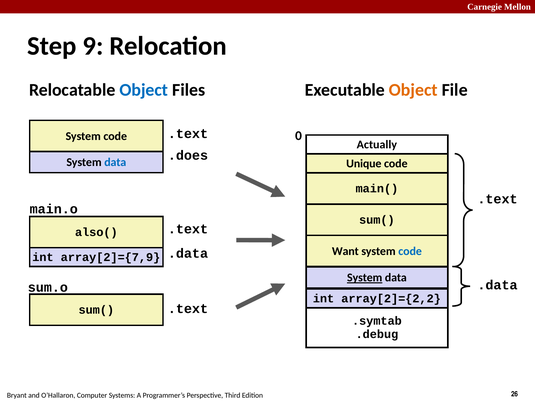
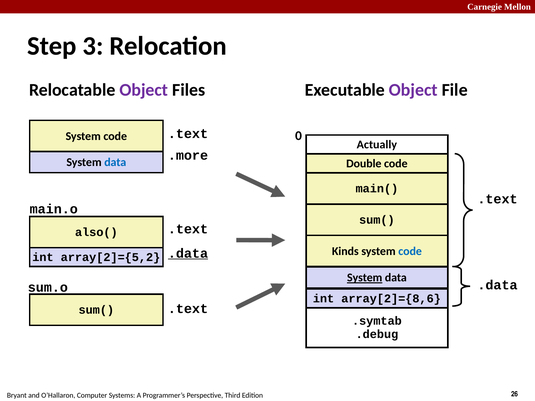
9: 9 -> 3 (93, 46)
Object colour: blue -> purple (144, 90)
Object colour: orange -> purple (413, 90)
.does: .does -> .more (188, 155)
Unique: Unique -> Double (364, 164)
Want: Want -> Kinds (345, 251)
.data underline: none -> present (188, 253)
array[2]={7,9: array[2]={7,9 -> array[2]={5,2 (110, 257)
array[2]={2,2: array[2]={2,2 -> array[2]={8,6 (391, 299)
